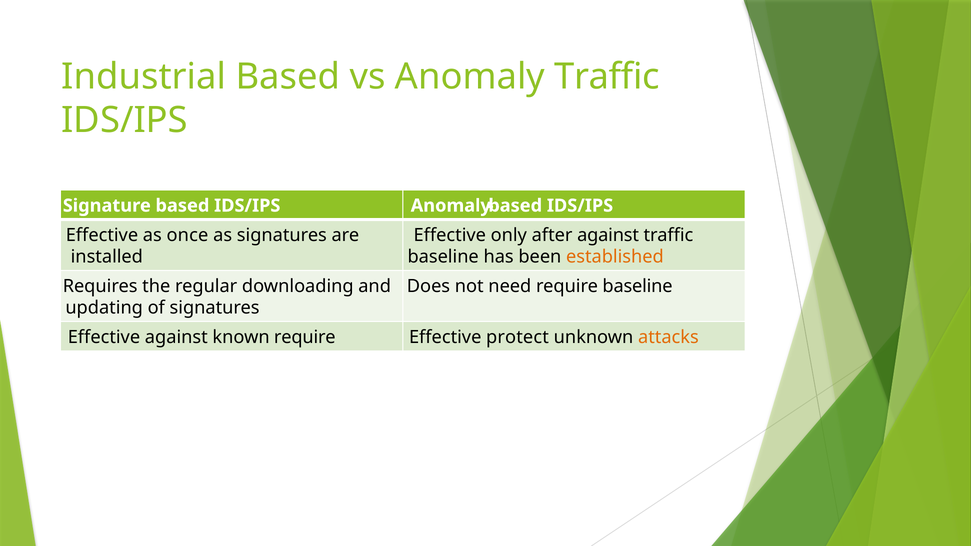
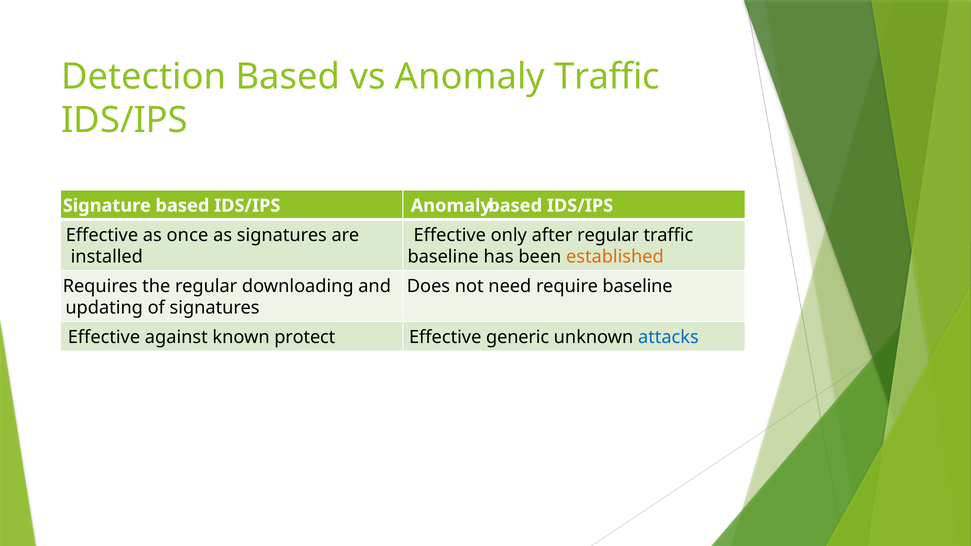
Industrial: Industrial -> Detection (144, 77)
after against: against -> regular (608, 235)
known require: require -> protect (305, 337)
protect: protect -> generic (518, 337)
attacks colour: orange -> blue (668, 337)
